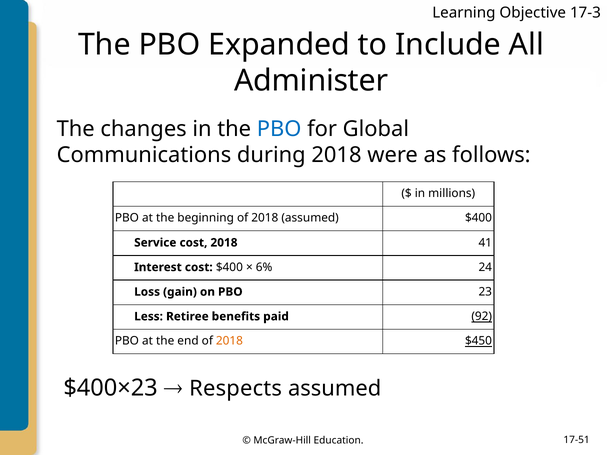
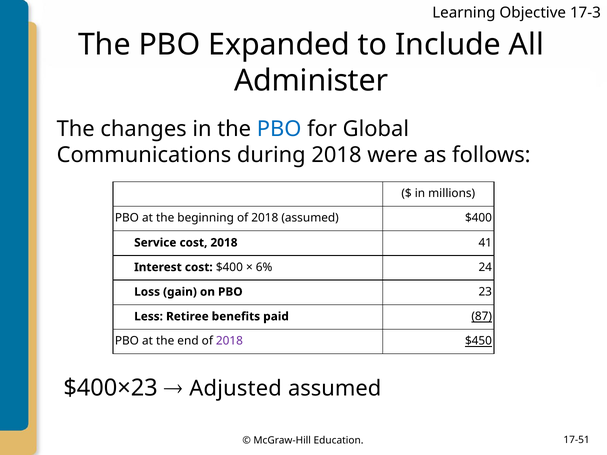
92: 92 -> 87 (482, 317)
2018 colour: orange -> purple (229, 341)
Respects: Respects -> Adjusted (236, 389)
